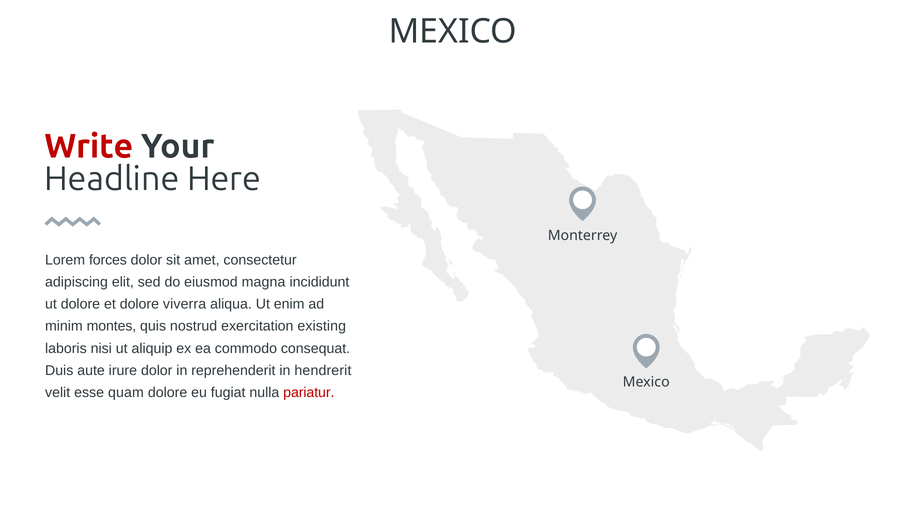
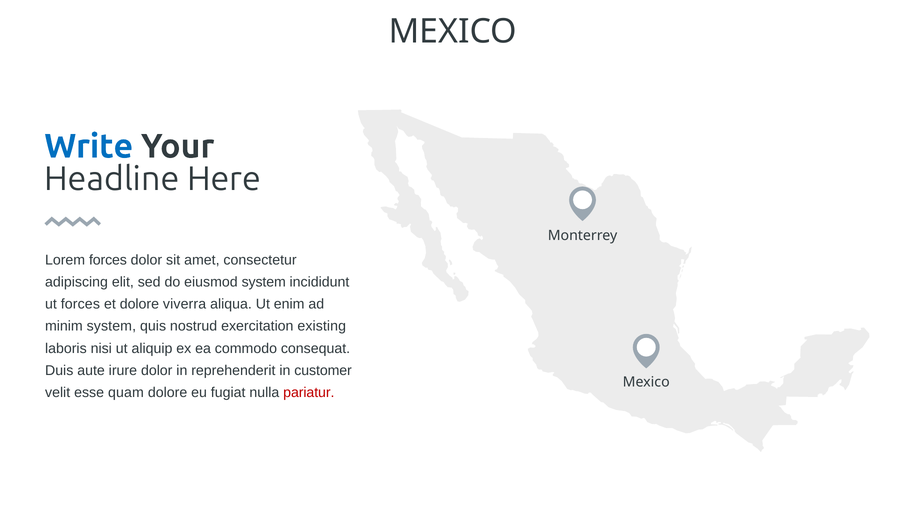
Write colour: red -> blue (89, 146)
eiusmod magna: magna -> system (264, 282)
ut dolore: dolore -> forces (80, 304)
minim montes: montes -> system (111, 326)
hendrerit: hendrerit -> customer (323, 370)
